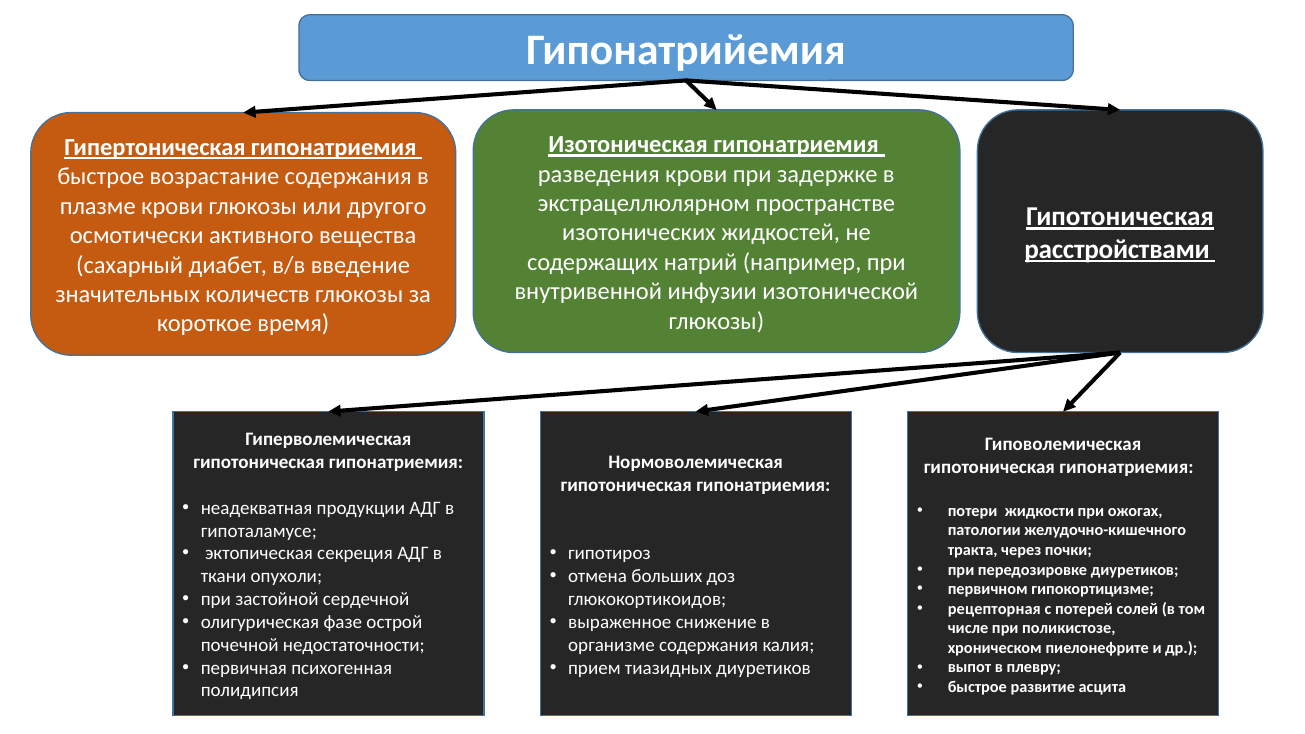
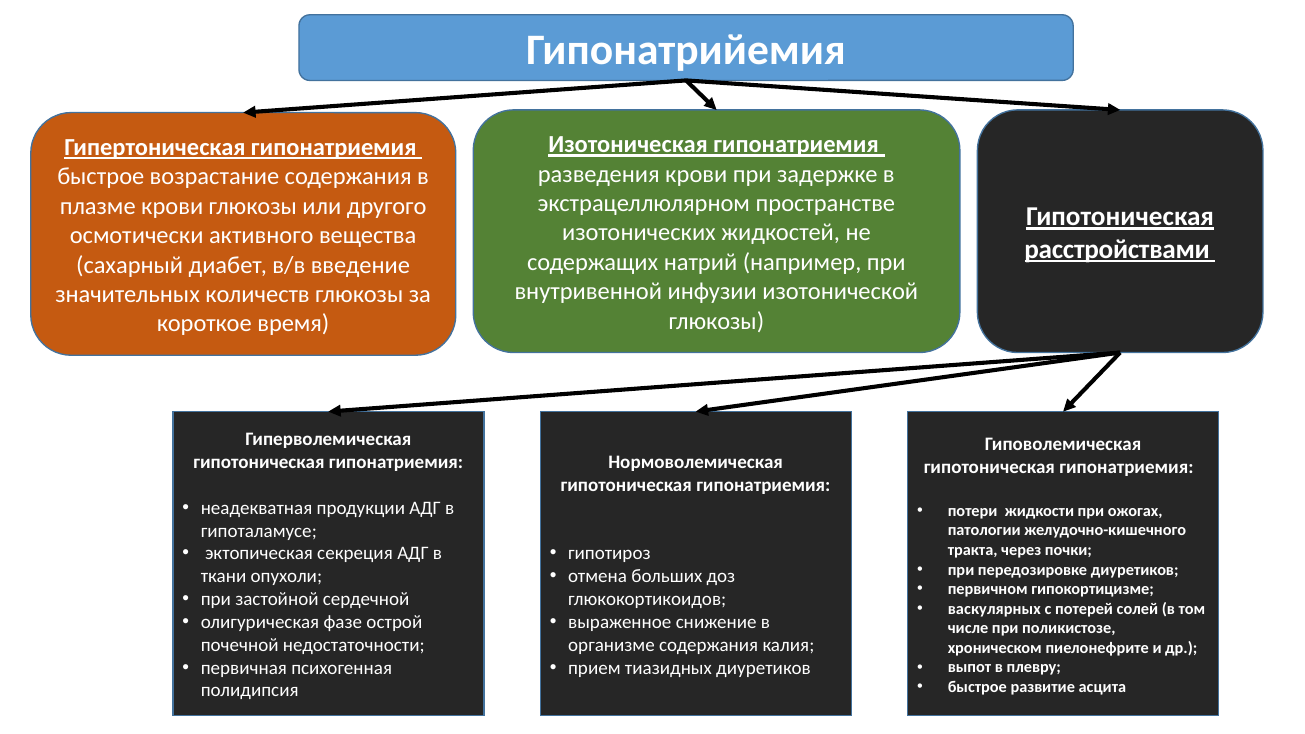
рецепторная: рецепторная -> васкулярных (994, 609)
